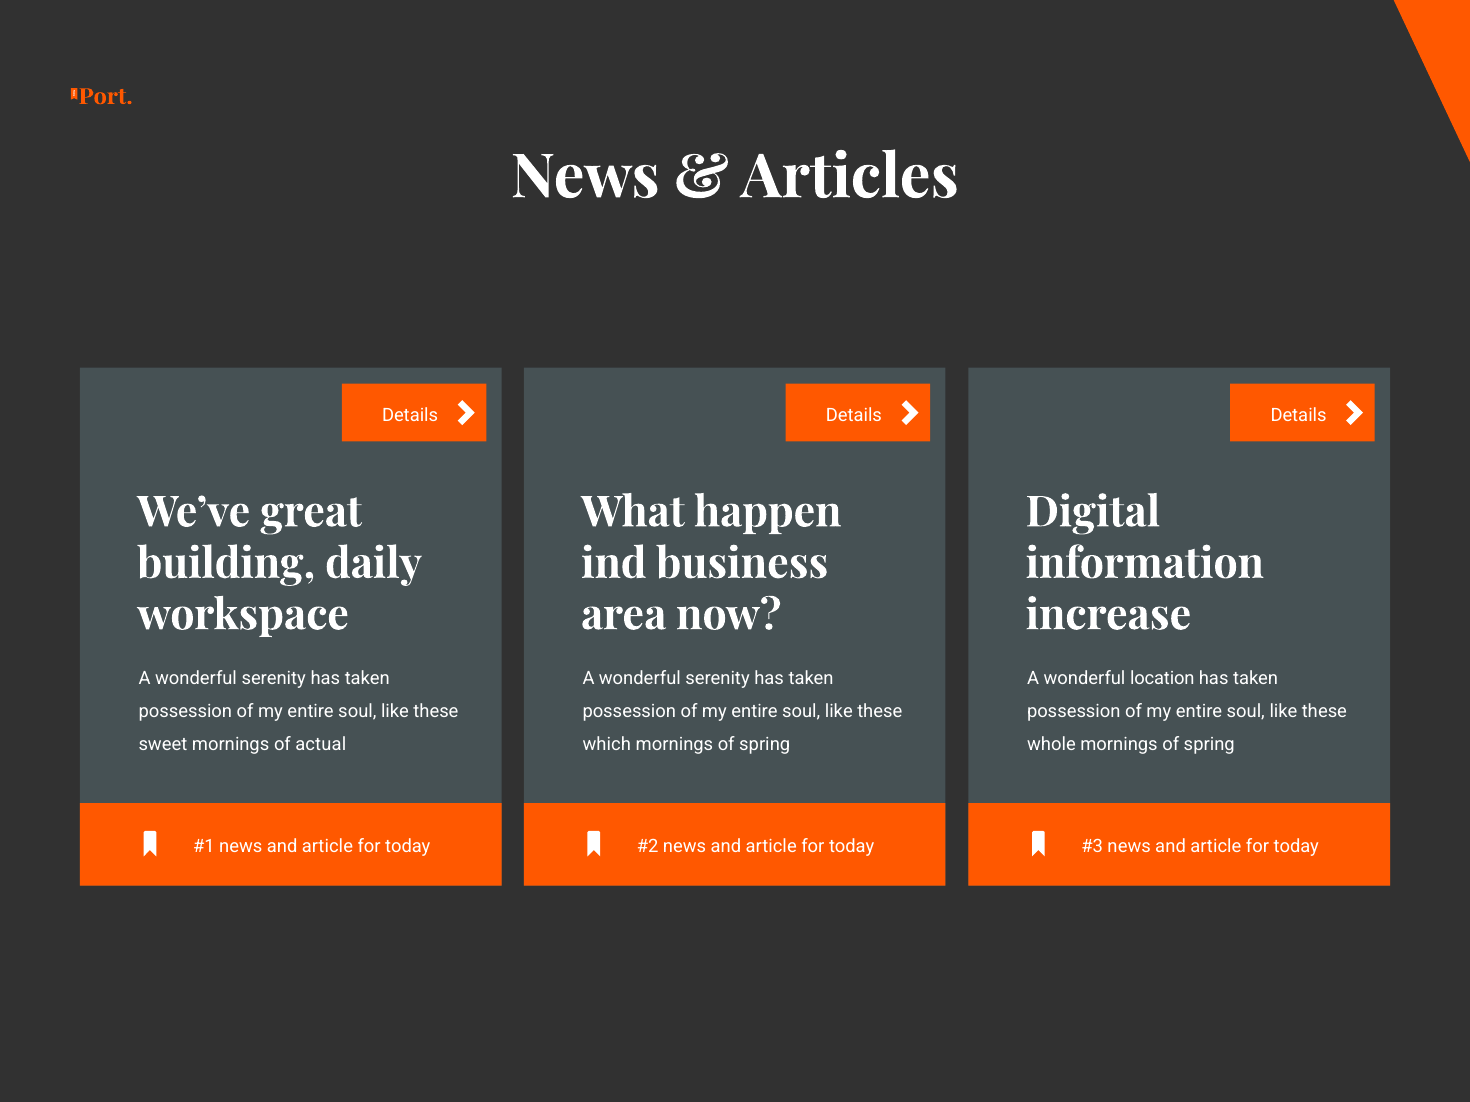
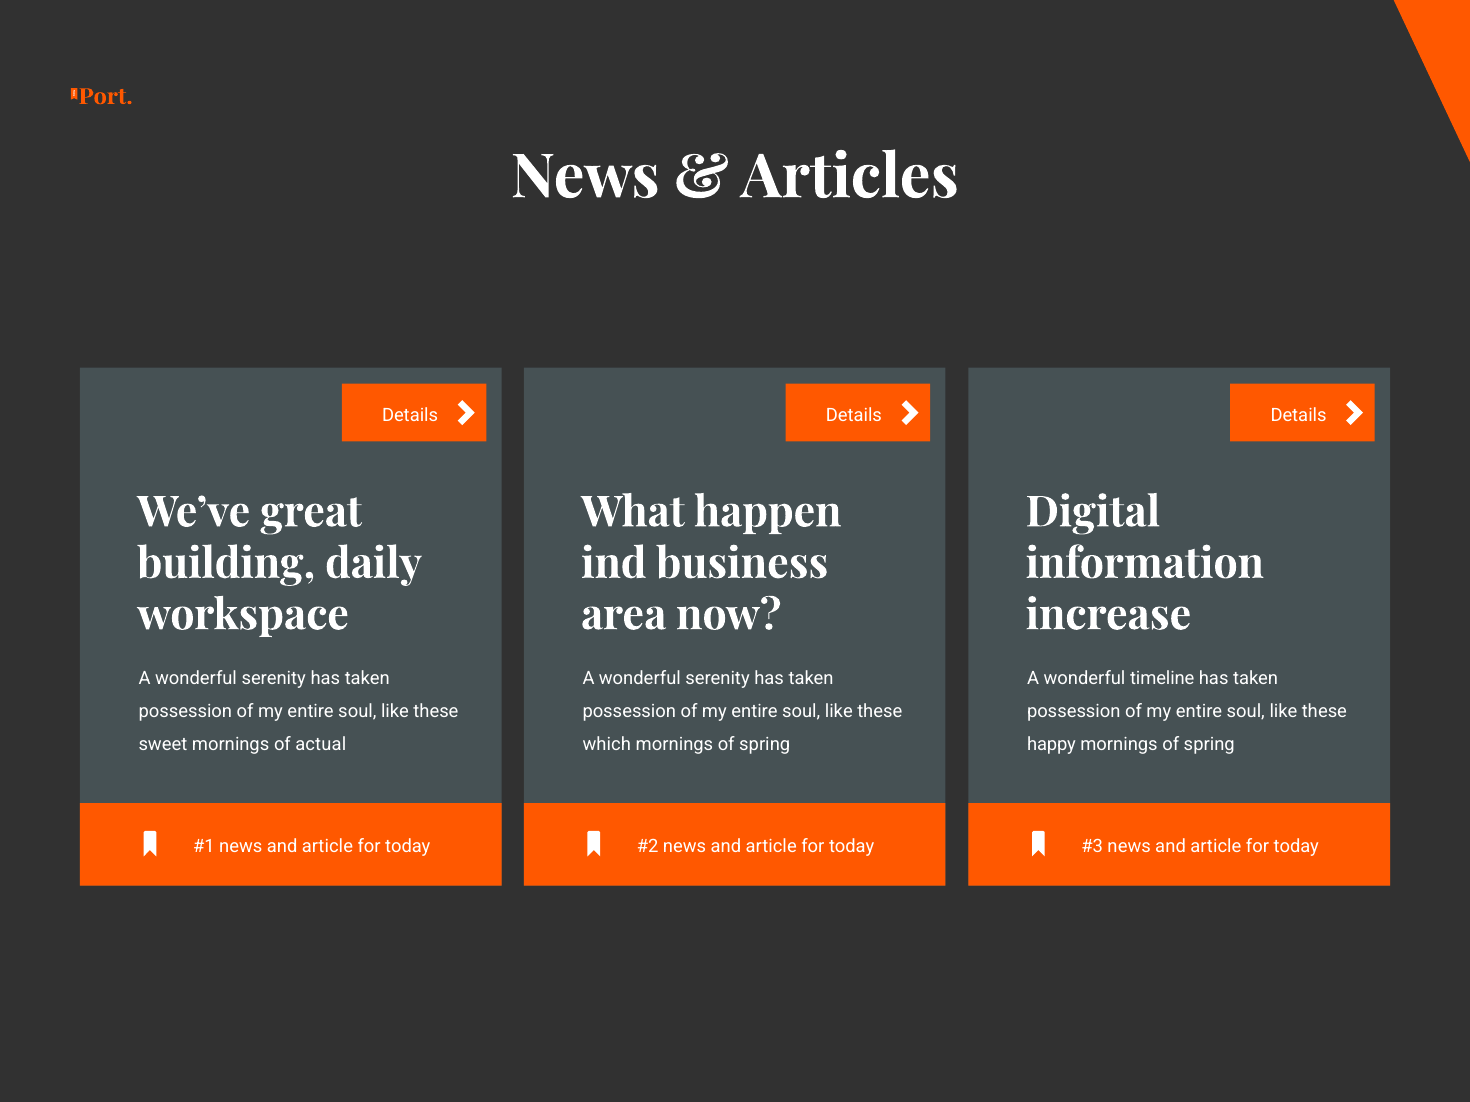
location: location -> timeline (1162, 679)
whole: whole -> happy (1052, 745)
